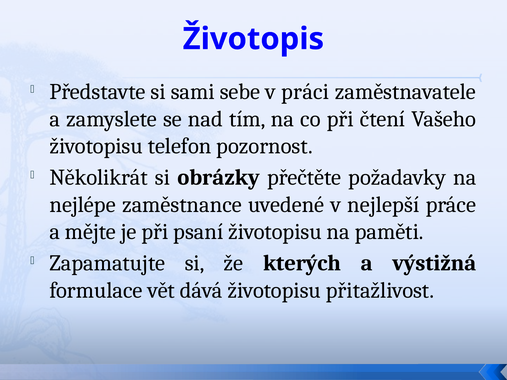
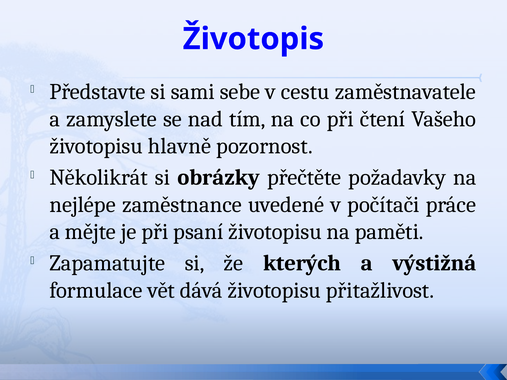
práci: práci -> cestu (305, 92)
telefon: telefon -> hlavně (179, 146)
nejlepší: nejlepší -> počítači (383, 205)
